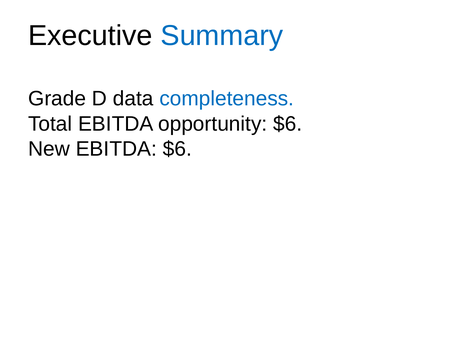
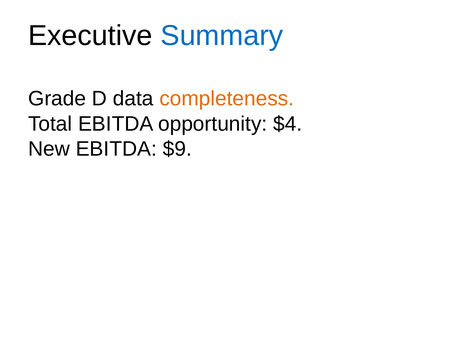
completeness colour: blue -> orange (227, 99)
opportunity $6: $6 -> $4 (288, 124)
EBITDA $6: $6 -> $9 (177, 149)
